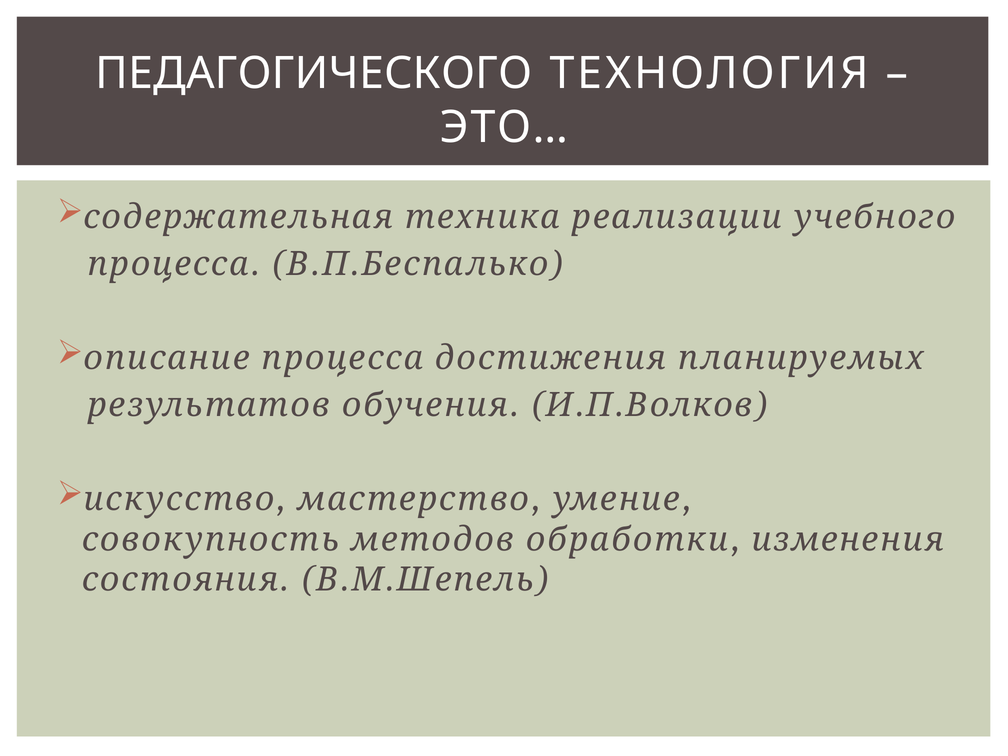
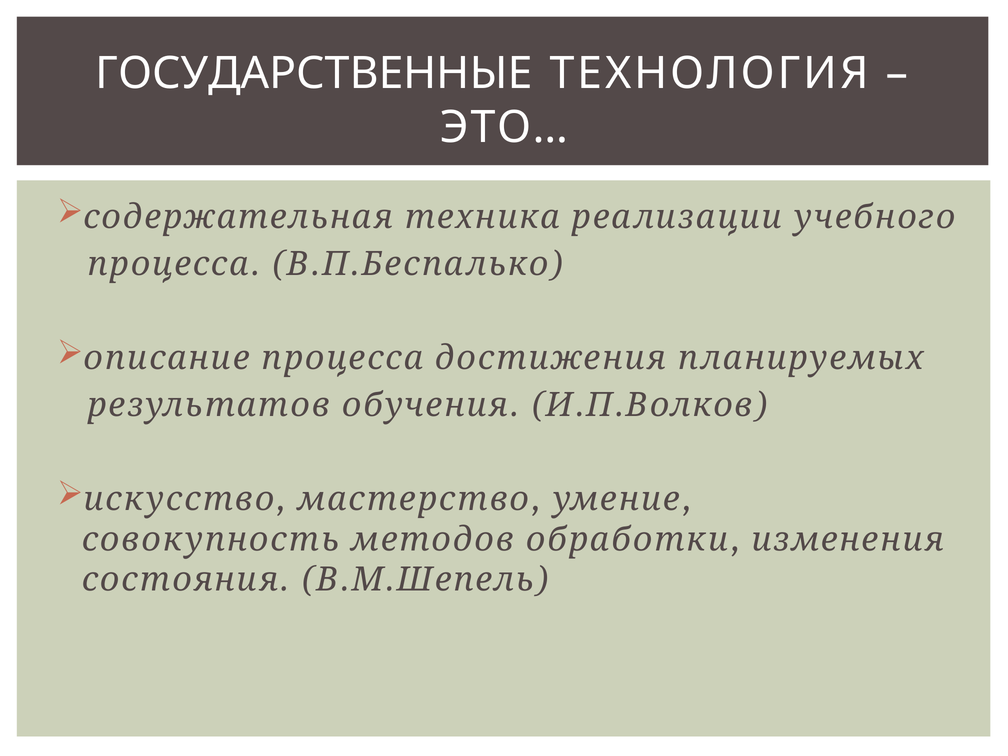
ПЕДАГОГИЧЕСКОГО: ПЕДАГОГИЧЕСКОГО -> ГОСУДАРСТВЕННЫЕ (314, 74)
